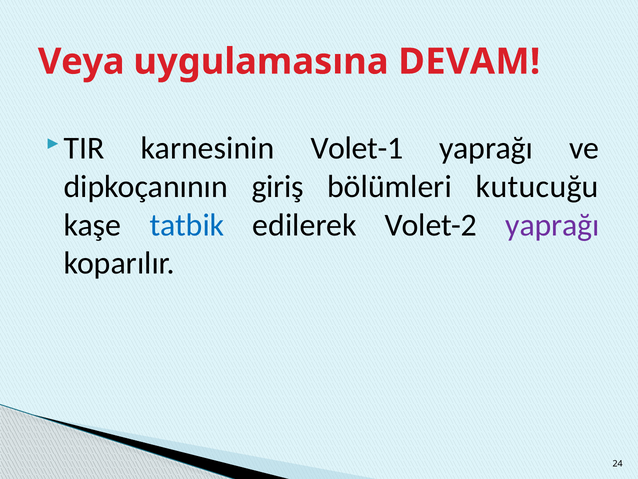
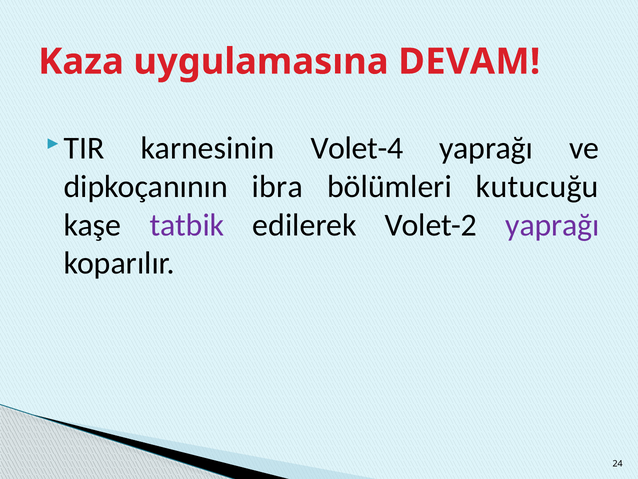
Veya: Veya -> Kaza (81, 62)
Volet-1: Volet-1 -> Volet-4 (357, 148)
giriş: giriş -> ibra (277, 186)
tatbik colour: blue -> purple (187, 225)
